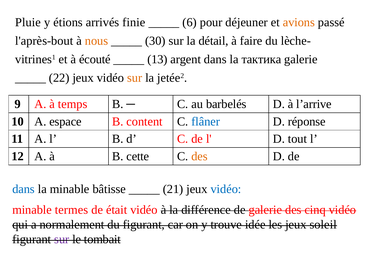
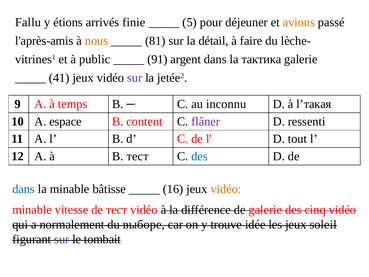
Pluie: Pluie -> Fallu (28, 22)
6: 6 -> 5 (190, 22)
l'après-bout: l'après-bout -> l'après-amis (44, 41)
30: 30 -> 81 (155, 41)
écouté: écouté -> public (95, 59)
13: 13 -> 91 (157, 59)
22: 22 -> 41 (59, 78)
sur colour: orange -> purple (135, 78)
barbelés: barbelés -> inconnu (226, 104)
l’arrive: l’arrive -> l’такая (314, 104)
flâner colour: blue -> purple (206, 121)
réponse: réponse -> ressenti (307, 121)
B cette: cette -> тест (138, 156)
des colour: orange -> blue (200, 156)
21: 21 -> 16 (173, 189)
vidéo colour: blue -> orange (226, 189)
termes: termes -> vitesse (72, 210)
de était: était -> тест (117, 210)
du figurant: figurant -> выборе (144, 224)
